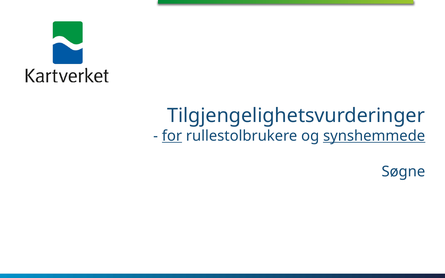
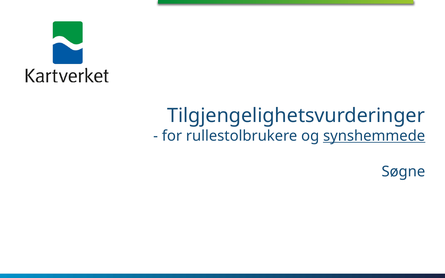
for underline: present -> none (172, 136)
